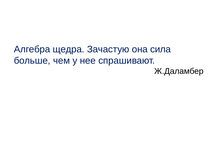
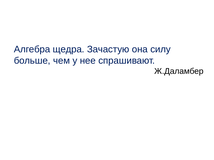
сила: сила -> силу (161, 49)
